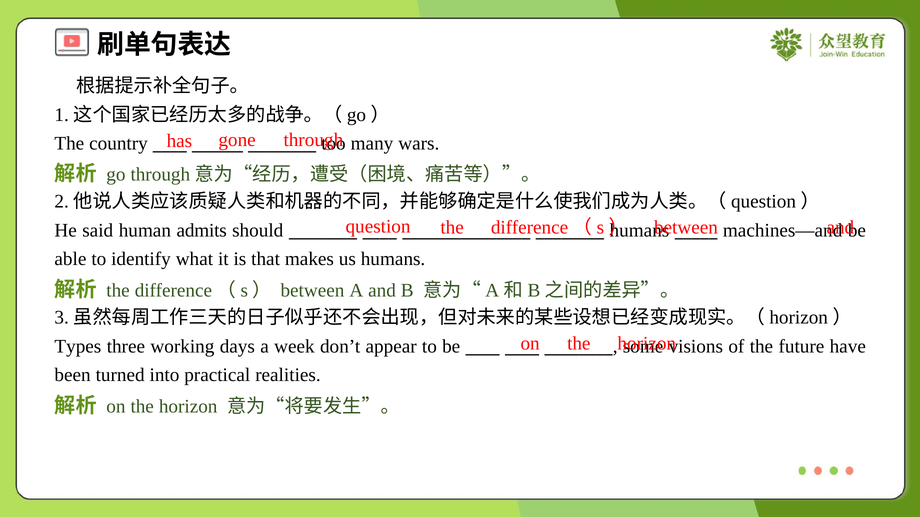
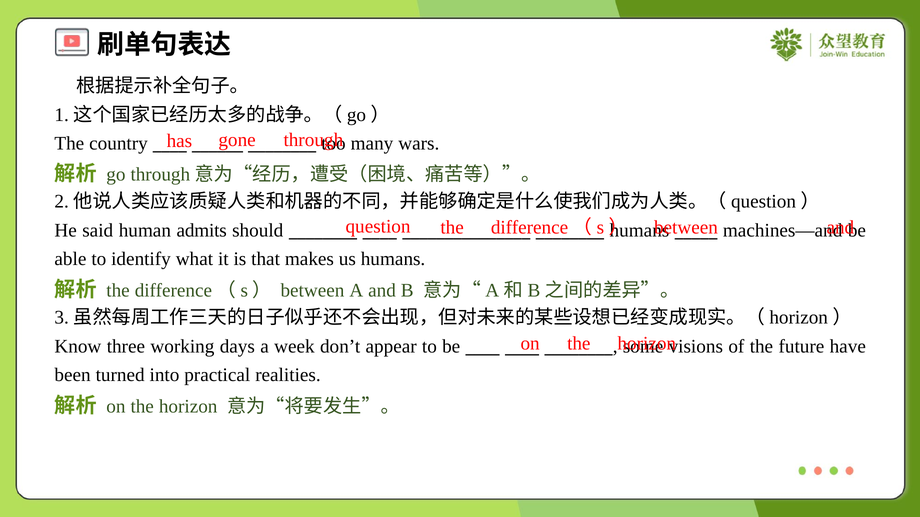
Types: Types -> Know (78, 347)
